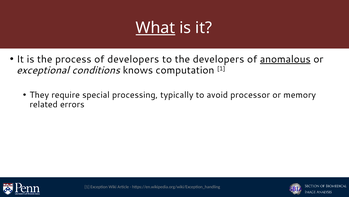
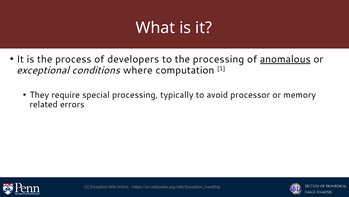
What underline: present -> none (155, 28)
the developers: developers -> processing (219, 59)
knows: knows -> where (138, 70)
